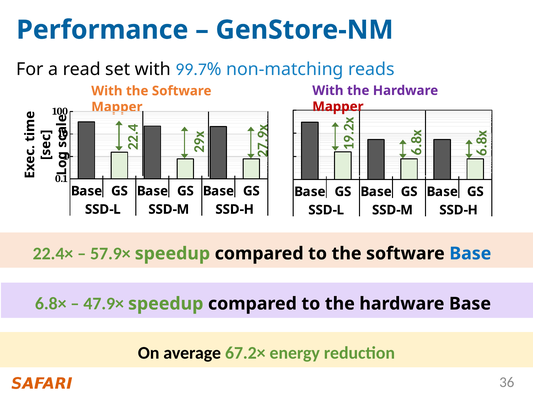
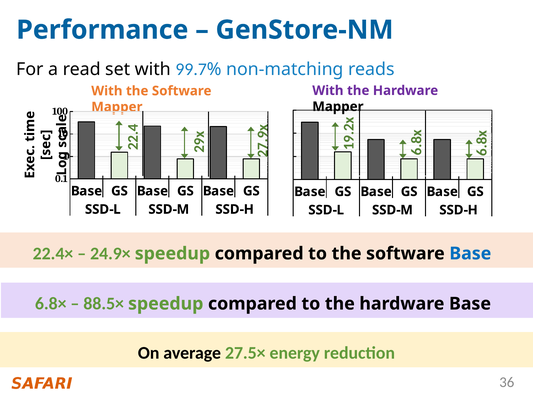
Mapper colour: red -> black (338, 106)
57.9×: 57.9× -> 24.9× (110, 253)
47.9×: 47.9× -> 88.5× (104, 304)
67.2×: 67.2× -> 27.5× (245, 353)
